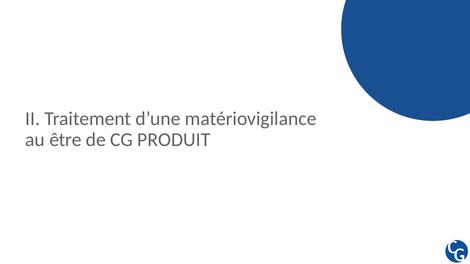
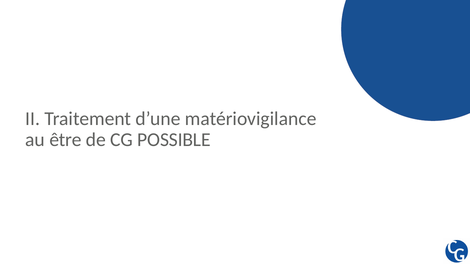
PRODUIT: PRODUIT -> POSSIBLE (174, 140)
